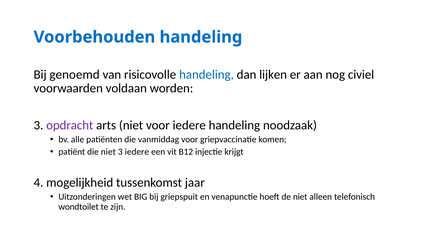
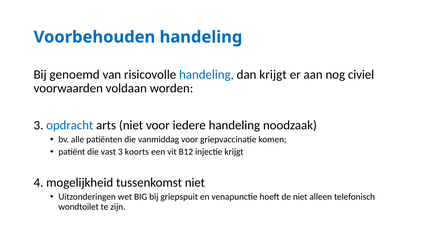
dan lijken: lijken -> krijgt (273, 75)
opdracht colour: purple -> blue (70, 125)
die niet: niet -> vast (108, 152)
3 iedere: iedere -> koorts (137, 152)
tussenkomst jaar: jaar -> niet (195, 183)
